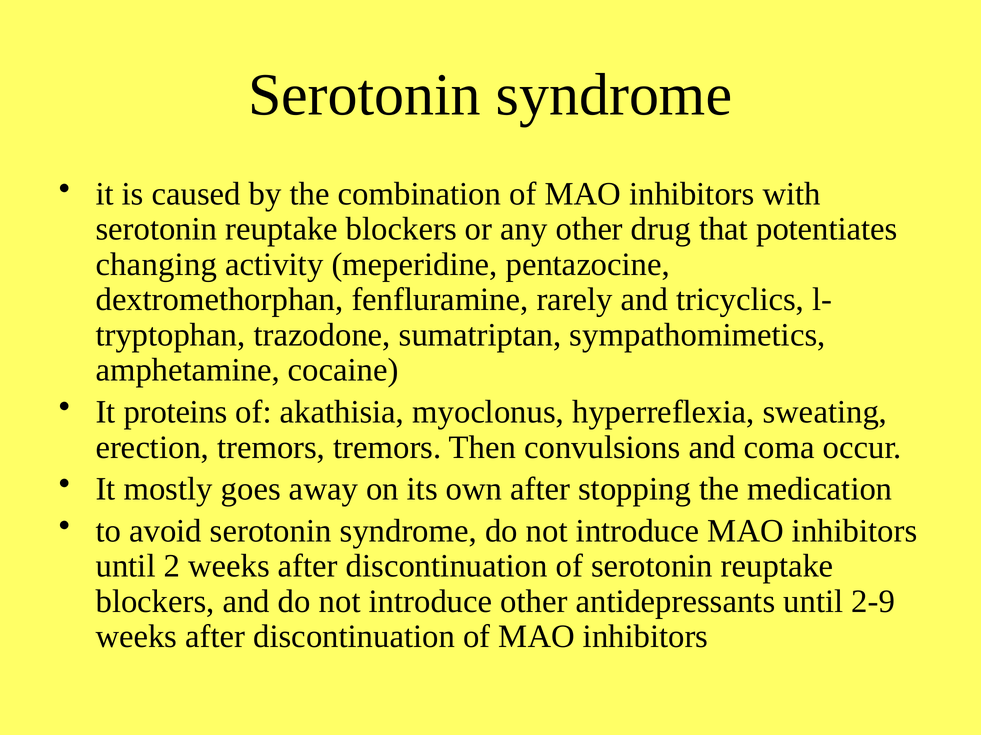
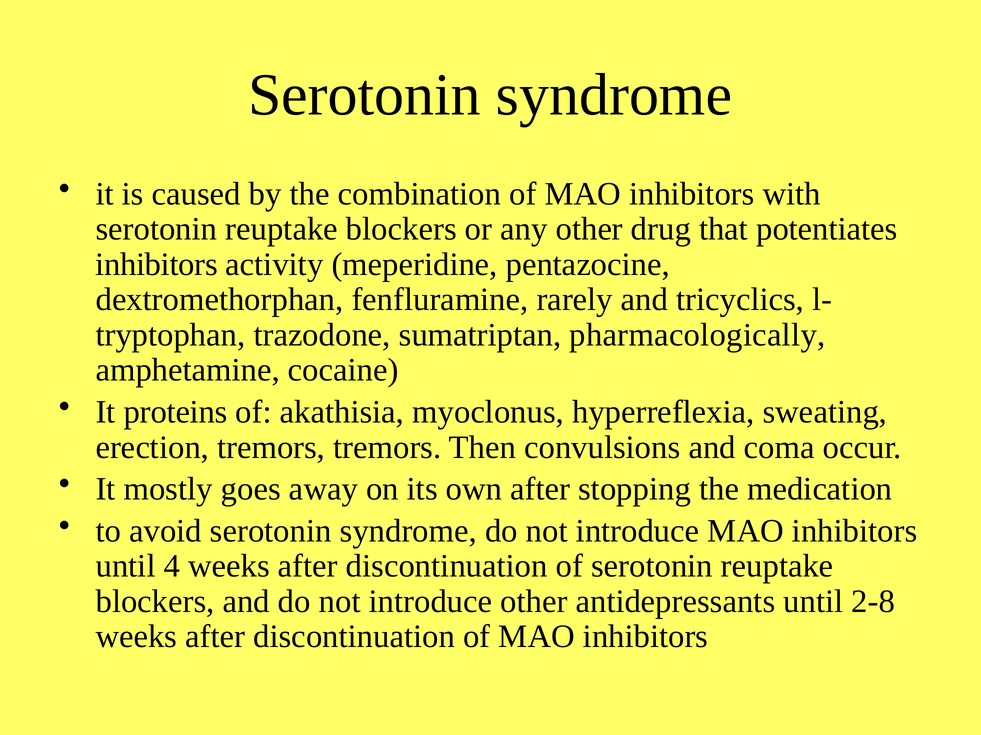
changing: changing -> inhibitors (157, 265)
sympathomimetics: sympathomimetics -> pharmacologically (697, 335)
2: 2 -> 4 (172, 567)
2-9: 2-9 -> 2-8 (873, 602)
